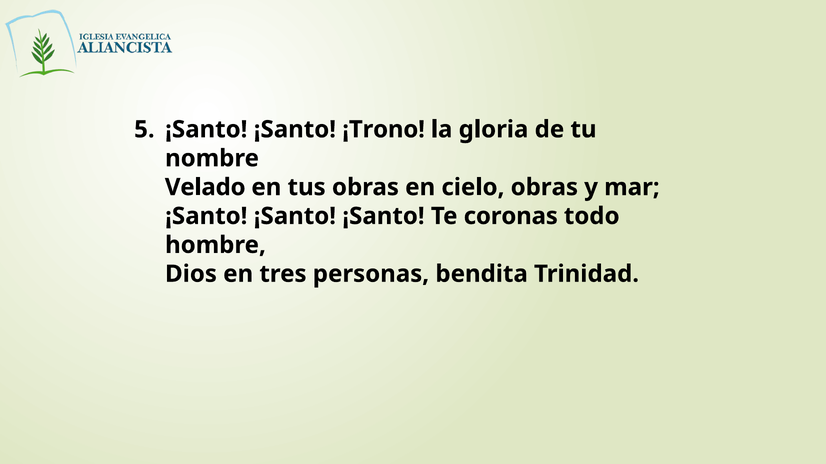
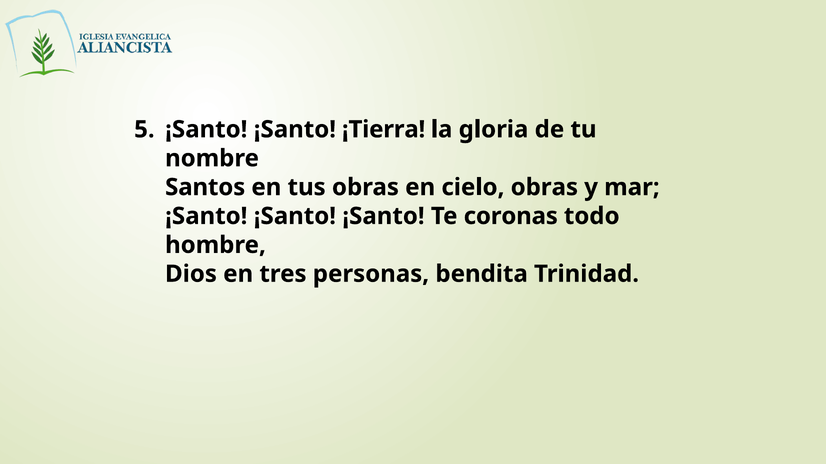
¡Trono: ¡Trono -> ¡Tierra (384, 130)
Velado: Velado -> Santos (205, 187)
